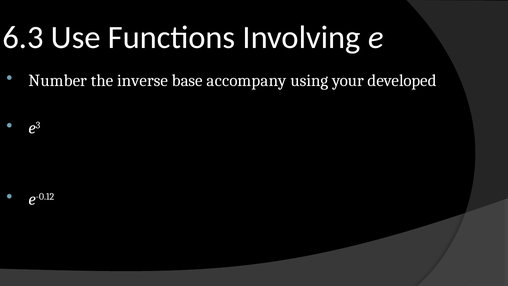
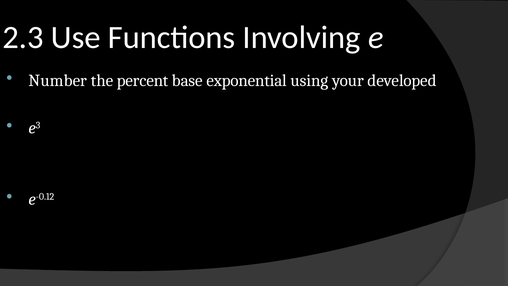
6.3: 6.3 -> 2.3 (23, 38)
inverse: inverse -> percent (143, 81)
accompany: accompany -> exponential (247, 81)
